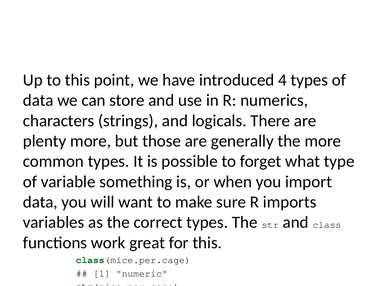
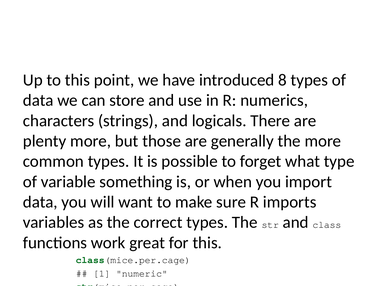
introduced 4: 4 -> 8 (282, 80)
